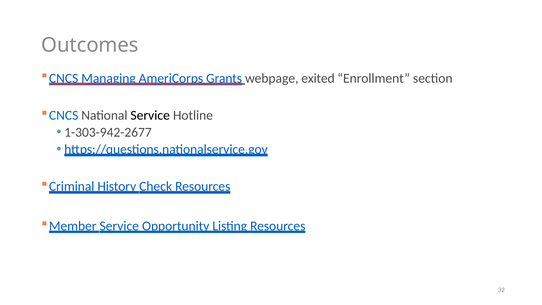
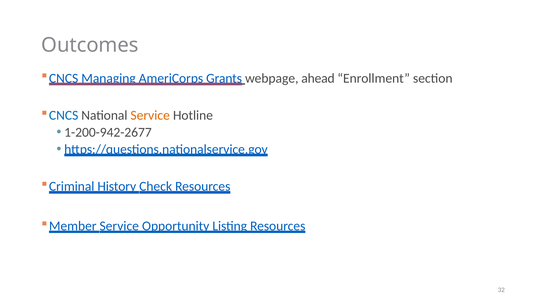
exited: exited -> ahead (318, 78)
Service colour: black -> orange (150, 115)
1-303-942-2677: 1-303-942-2677 -> 1-200-942-2677 (108, 132)
